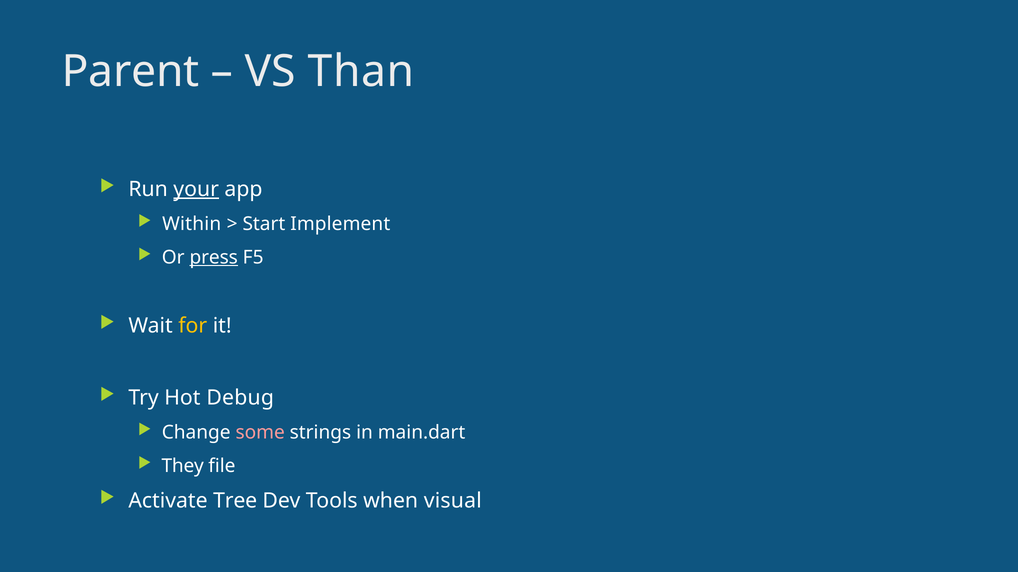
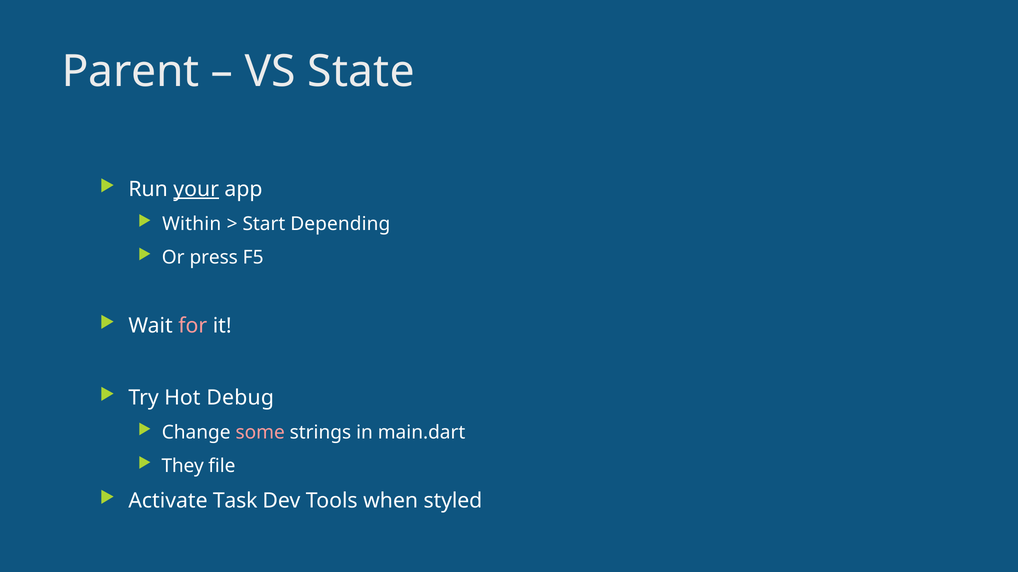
Than: Than -> State (361, 71)
Implement: Implement -> Depending (340, 224)
press underline: present -> none (214, 258)
for colour: yellow -> pink (193, 326)
Tree: Tree -> Task (235, 501)
visual: visual -> styled (453, 501)
